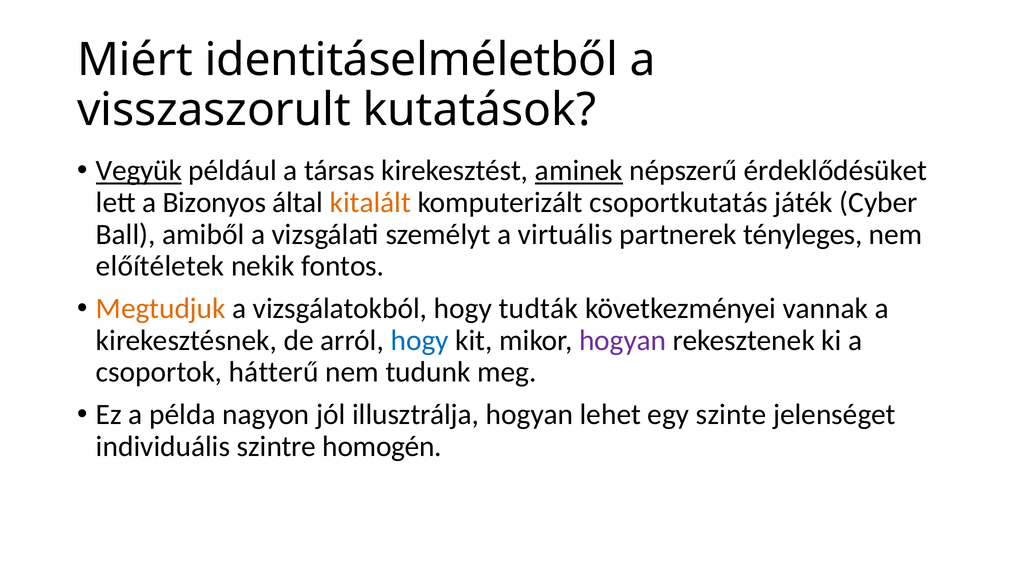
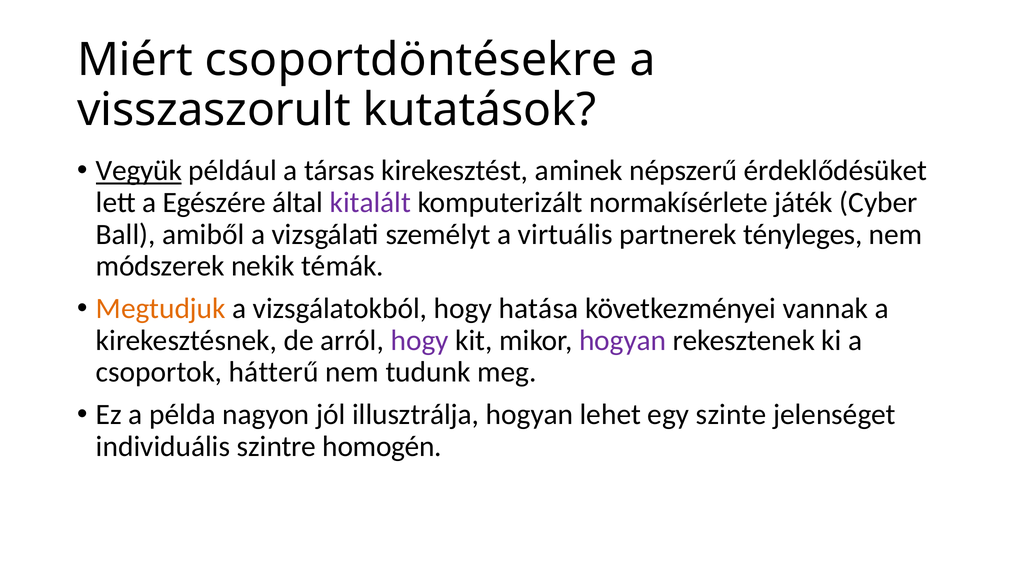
identitáselméletből: identitáselméletből -> csoportdöntésekre (411, 60)
aminek underline: present -> none (579, 171)
Bizonyos: Bizonyos -> Egészére (214, 203)
kitalált colour: orange -> purple (370, 203)
csoportkutatás: csoportkutatás -> normakísérlete (679, 203)
előítéletek: előítéletek -> módszerek (160, 266)
fontos: fontos -> témák (343, 266)
tudták: tudták -> hatása (539, 309)
hogy colour: blue -> purple (420, 340)
